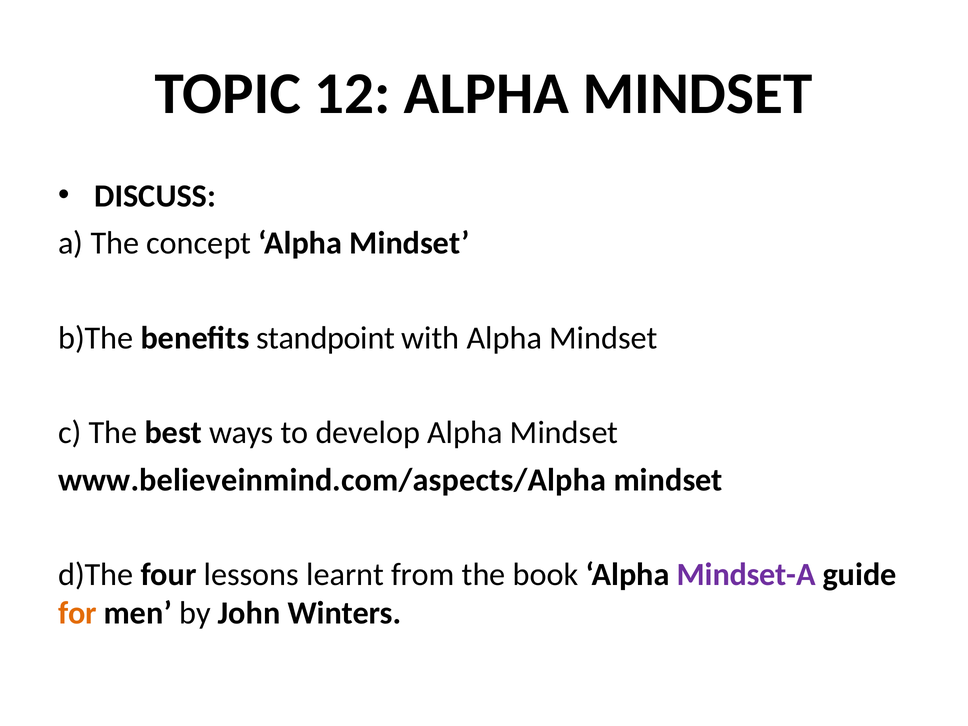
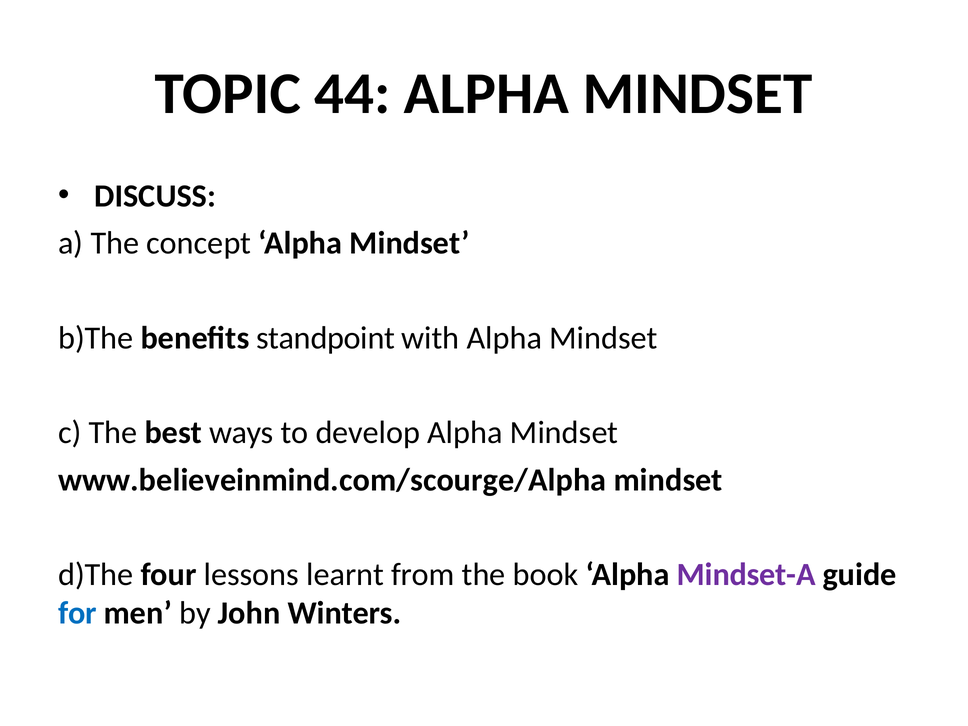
12: 12 -> 44 (352, 94)
www.believeinmind.com/aspects/Alpha: www.believeinmind.com/aspects/Alpha -> www.believeinmind.com/scourge/Alpha (332, 480)
for colour: orange -> blue (77, 613)
